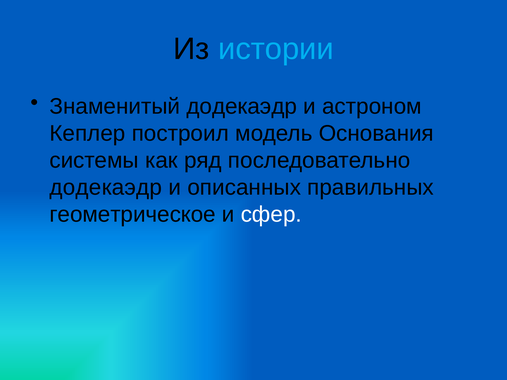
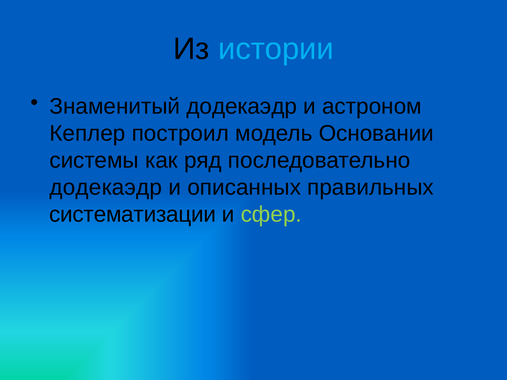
Основания: Основания -> Основании (376, 133)
геометрическое: геометрическое -> систематизации (133, 215)
сфер colour: white -> light green (271, 215)
